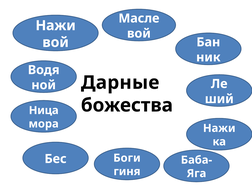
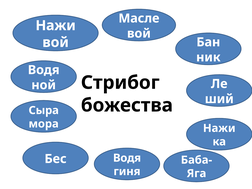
Дарные: Дарные -> Стрибог (120, 83)
Ница: Ница -> Сыра (44, 110)
Бес Боги: Боги -> Водя (127, 158)
